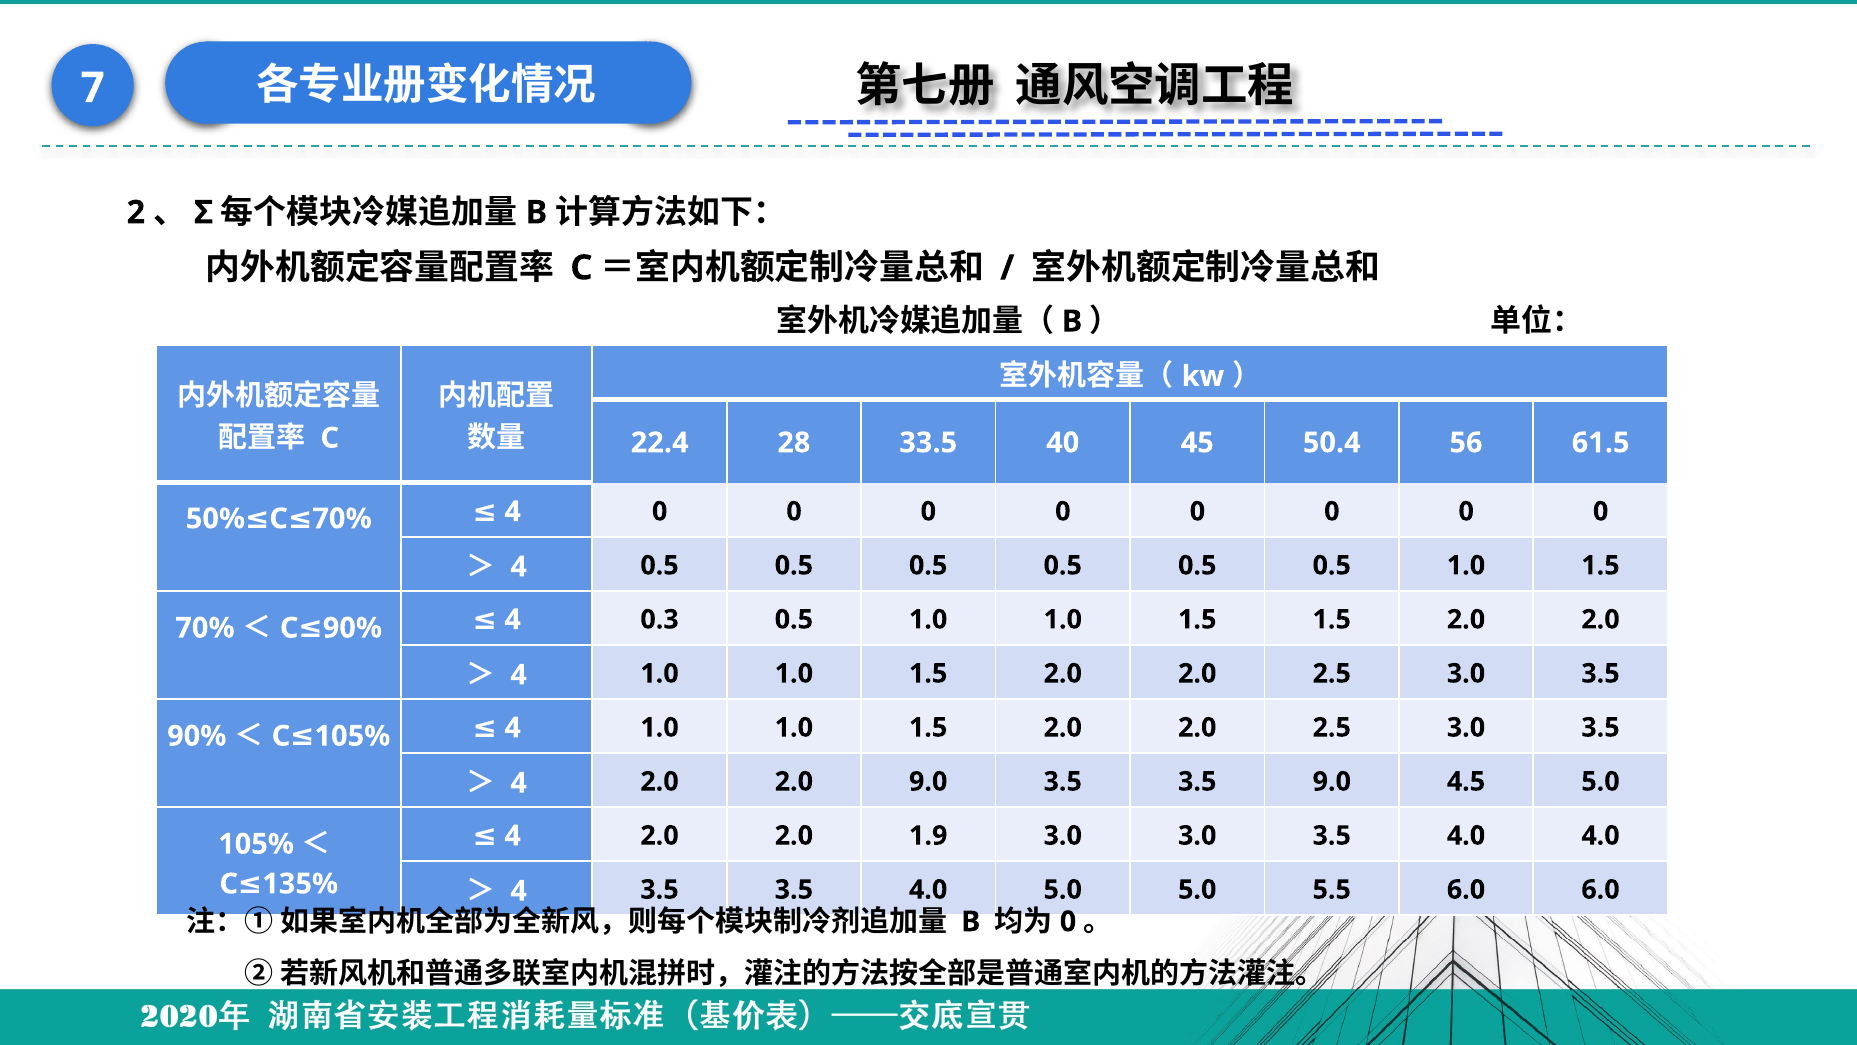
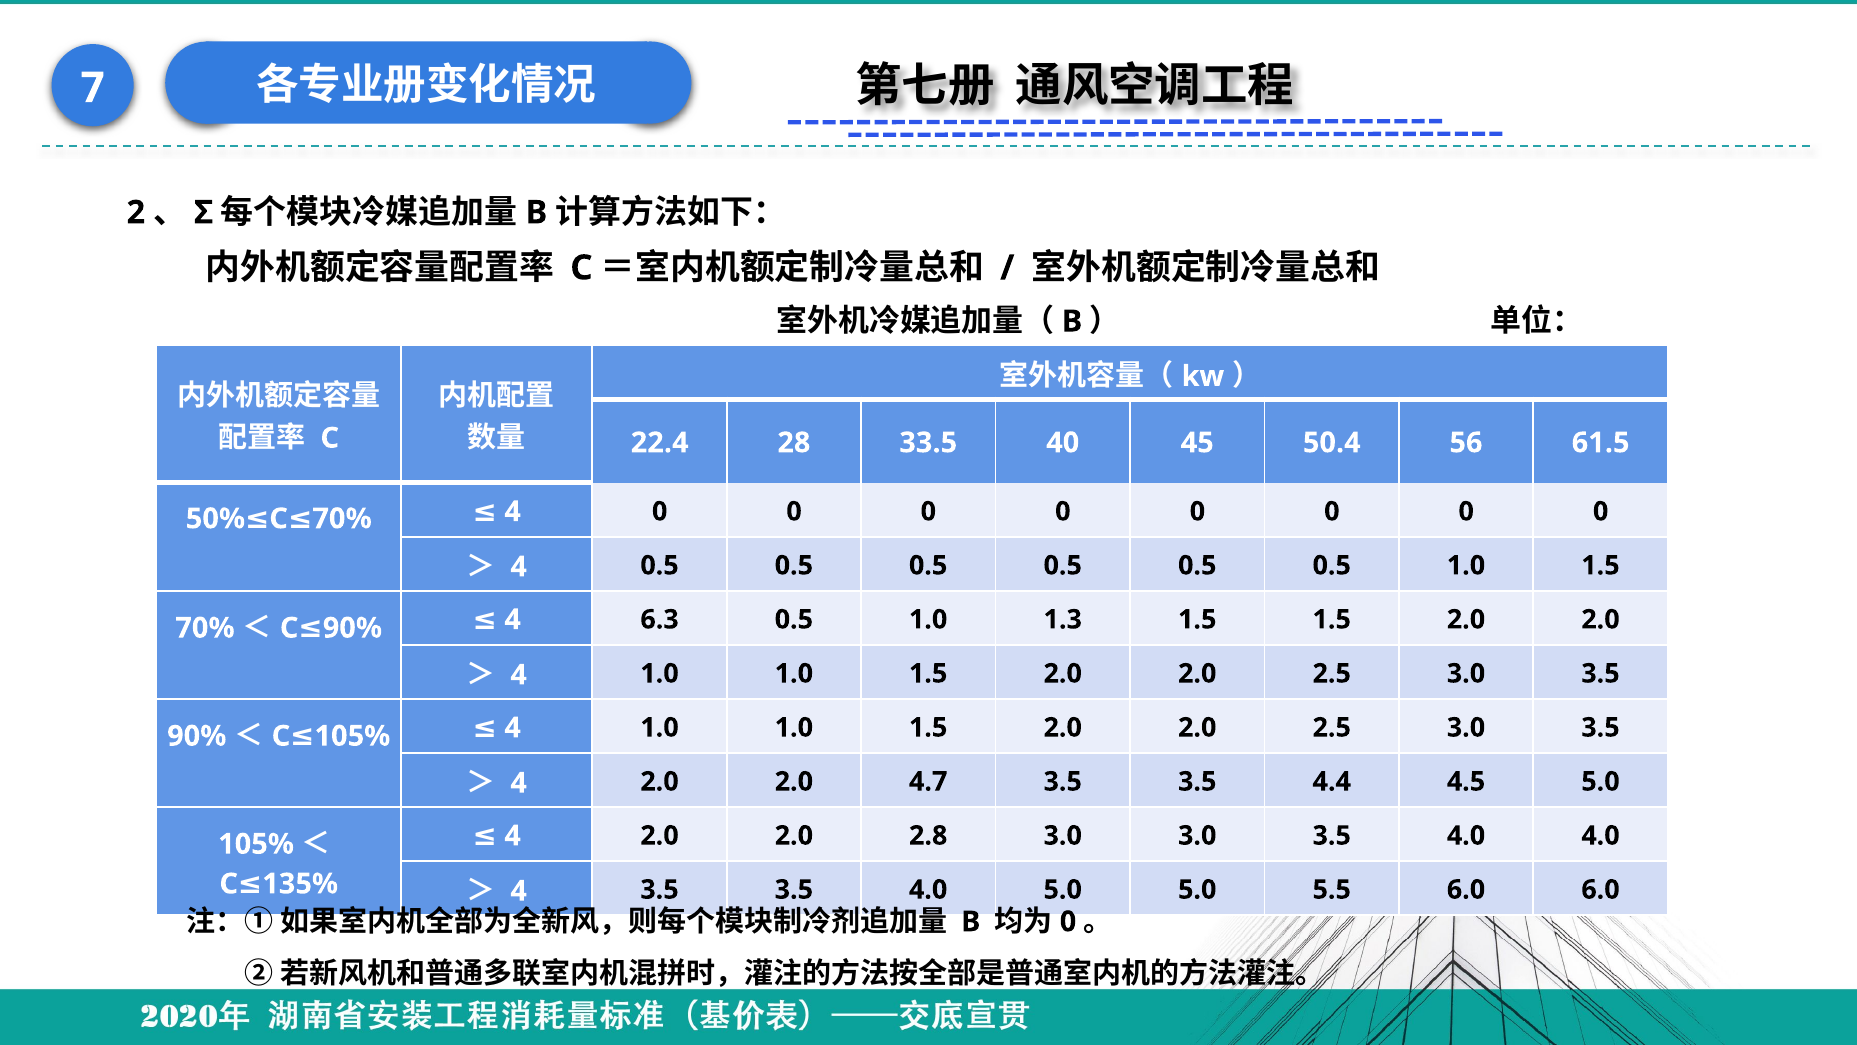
0.3: 0.3 -> 6.3 (660, 619)
0.5 1.0 1.0: 1.0 -> 1.3 (1063, 619)
2.0 9.0: 9.0 -> 4.7 (928, 781)
3.5 9.0: 9.0 -> 4.4 (1332, 781)
1.9: 1.9 -> 2.8 (928, 835)
